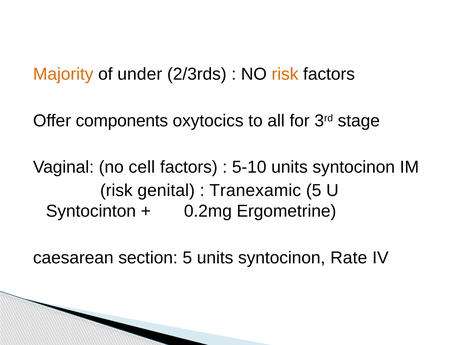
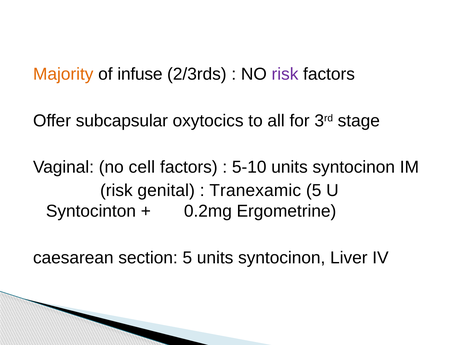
under: under -> infuse (140, 74)
risk colour: orange -> purple (285, 74)
components: components -> subcapsular (122, 121)
Rate: Rate -> Liver (349, 258)
